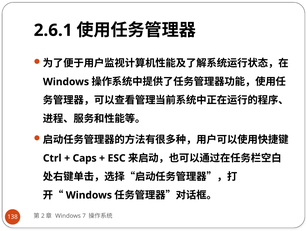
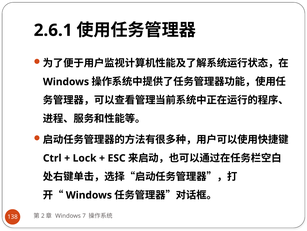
Caps: Caps -> Lock (85, 158)
